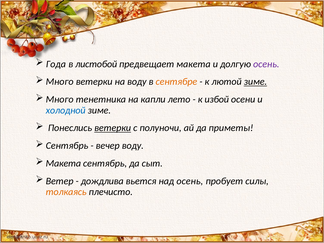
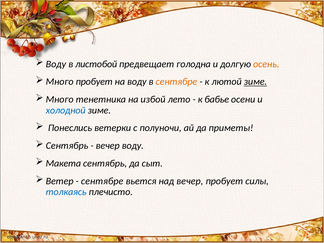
Года: Года -> Воду (56, 64)
предвещает макета: макета -> голодна (194, 64)
осень colour: purple -> orange (266, 64)
Много ветерки: ветерки -> пробует (94, 82)
капли: капли -> избой (153, 99)
избой: избой -> бабье (217, 99)
ветерки underline: present -> none (113, 128)
дождлива: дождлива -> сентябре (102, 181)
над осень: осень -> вечер (190, 181)
толкаясь colour: orange -> blue (66, 192)
